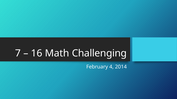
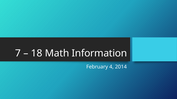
16: 16 -> 18 (37, 54)
Challenging: Challenging -> Information (99, 54)
